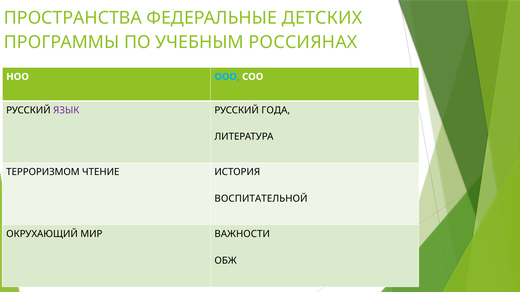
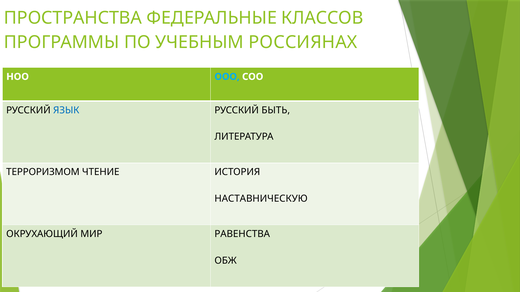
ДЕТСКИХ: ДЕТСКИХ -> КЛАССОВ (322, 18)
ЯЗЫК colour: purple -> blue (66, 110)
ГОДА: ГОДА -> БЫТЬ (276, 110)
ВОСПИТАТЕЛЬНОЙ: ВОСПИТАТЕЛЬНОЙ -> НАСТАВНИЧЕСКУЮ (261, 199)
ВАЖНОСТИ: ВАЖНОСТИ -> РАВЕНСТВА (242, 234)
